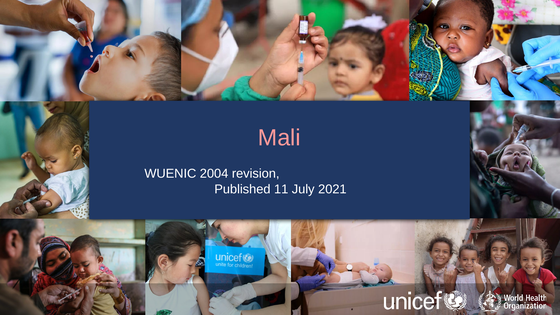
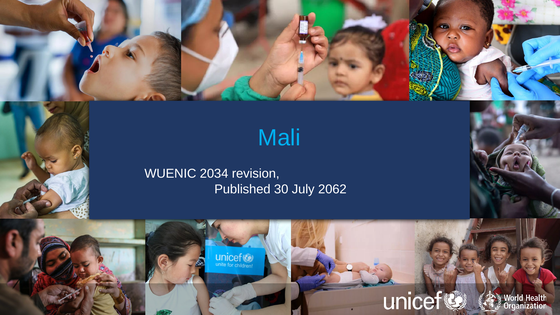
Mali colour: pink -> light blue (279, 138)
2004: 2004 -> 2034 (214, 174)
11: 11 -> 30 (281, 189)
2021: 2021 -> 2062 (332, 189)
